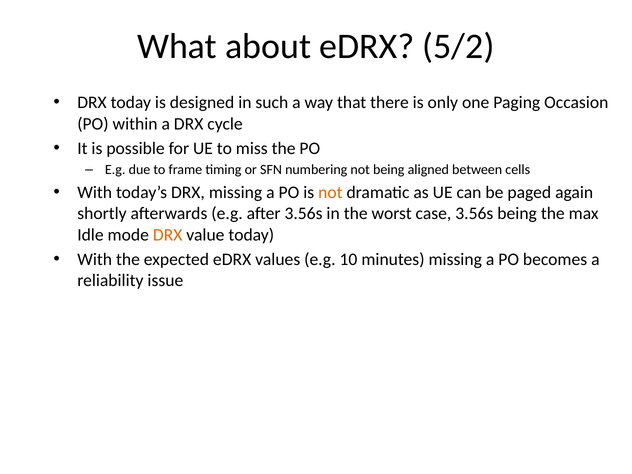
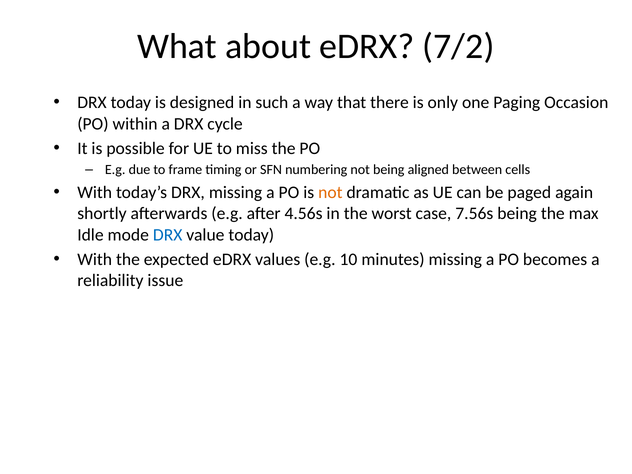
5/2: 5/2 -> 7/2 (458, 46)
after 3.56s: 3.56s -> 4.56s (304, 214)
case 3.56s: 3.56s -> 7.56s (474, 214)
DRX colour: orange -> blue (168, 235)
